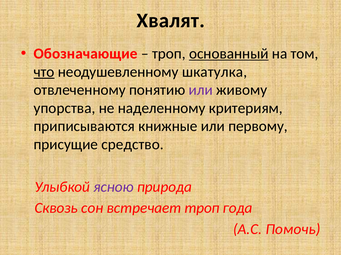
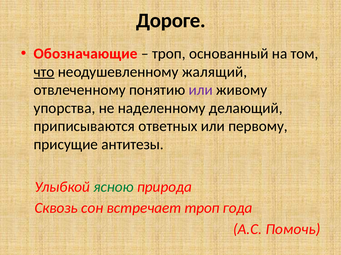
Хвалят: Хвалят -> Дороге (171, 21)
основанный underline: present -> none (229, 54)
шкатулка: шкатулка -> жалящий (215, 72)
критериям: критериям -> делающий (246, 108)
книжные: книжные -> ответных (168, 127)
средство: средство -> антитезы (133, 145)
ясною colour: purple -> green (114, 187)
